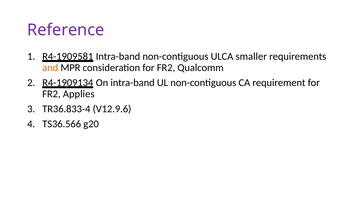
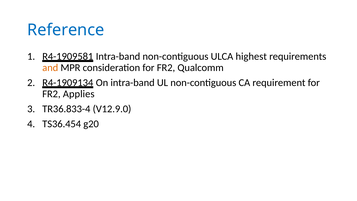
Reference colour: purple -> blue (66, 30)
smaller: smaller -> highest (251, 56)
V12.9.6: V12.9.6 -> V12.9.0 (112, 109)
TS36.566: TS36.566 -> TS36.454 (62, 124)
